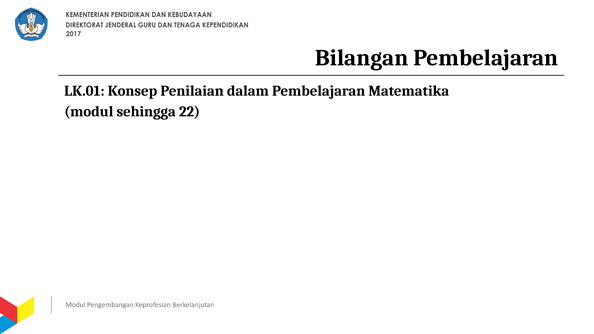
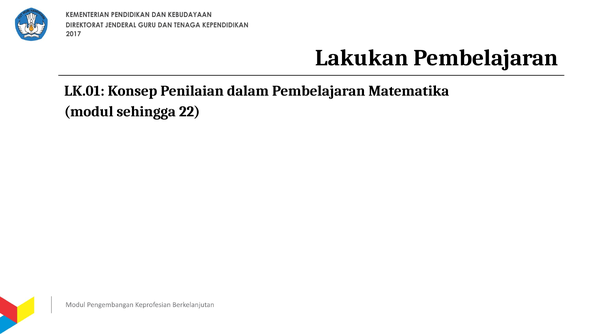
Bilangan: Bilangan -> Lakukan (362, 58)
